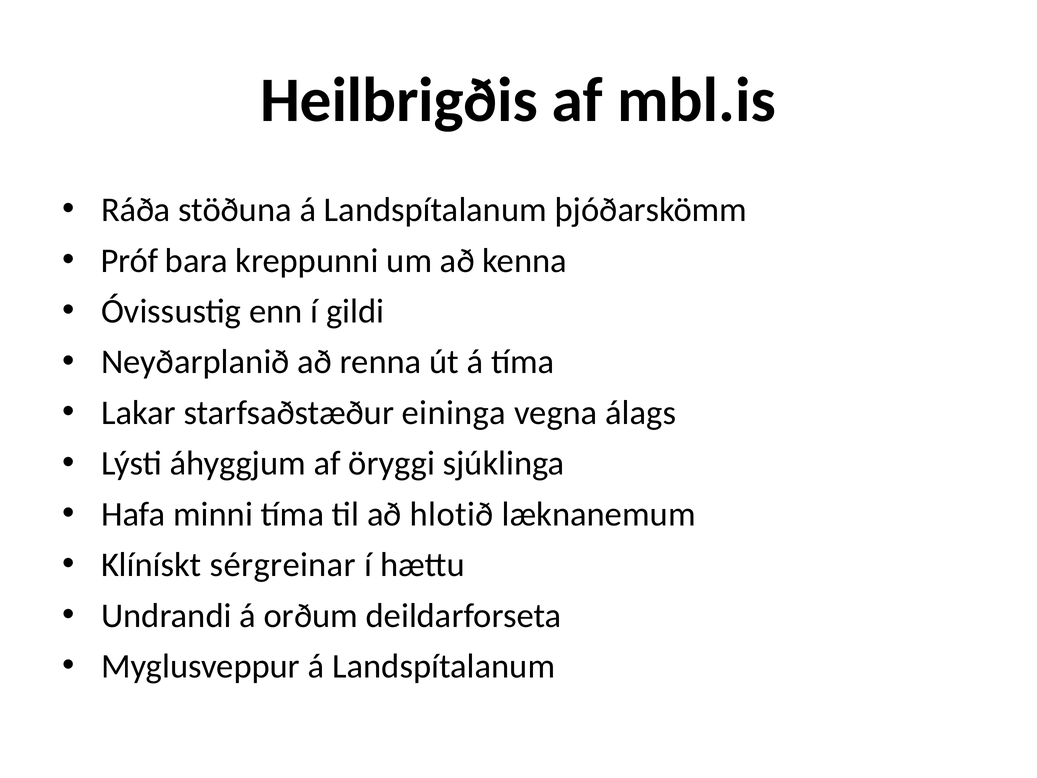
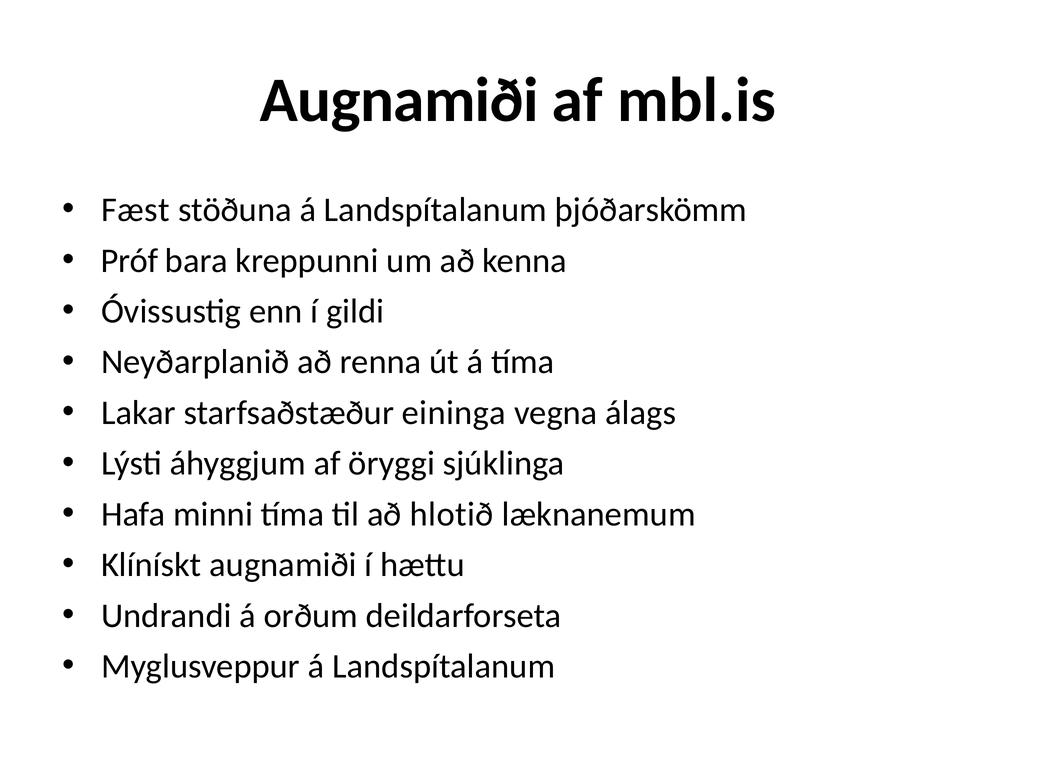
Heilbrigðis: Heilbrigðis -> Augnamiði (399, 100)
Ráða: Ráða -> Fæst (136, 210)
Klínískt sérgreinar: sérgreinar -> augnamiði (283, 565)
